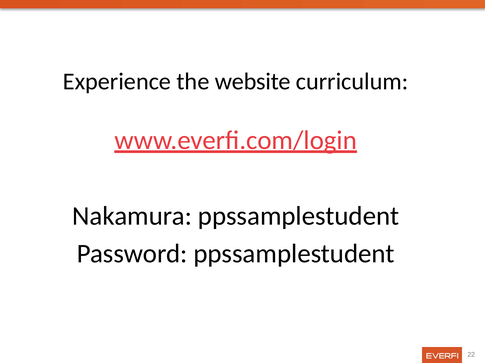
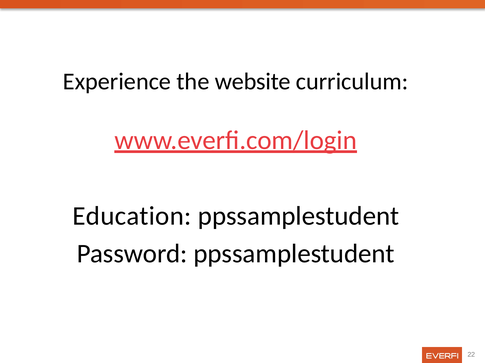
Nakamura: Nakamura -> Education (132, 216)
